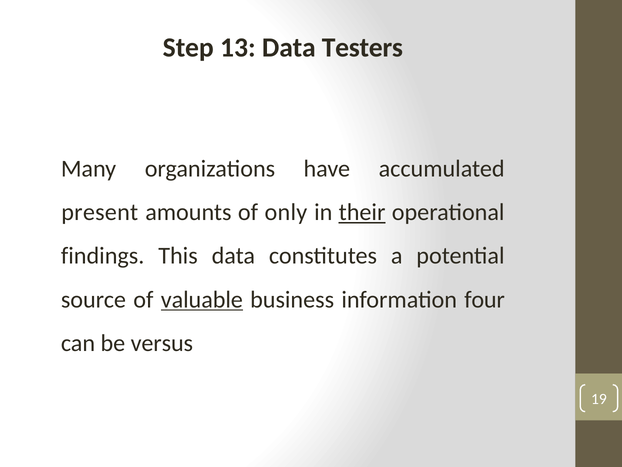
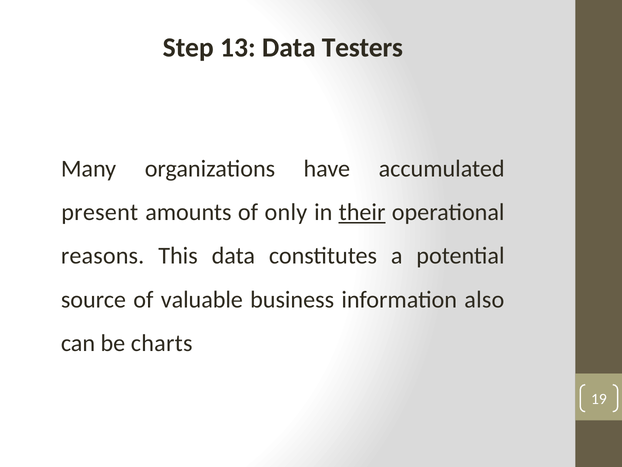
findings: findings -> reasons (103, 256)
valuable underline: present -> none (202, 299)
four: four -> also (484, 299)
versus: versus -> charts (162, 343)
